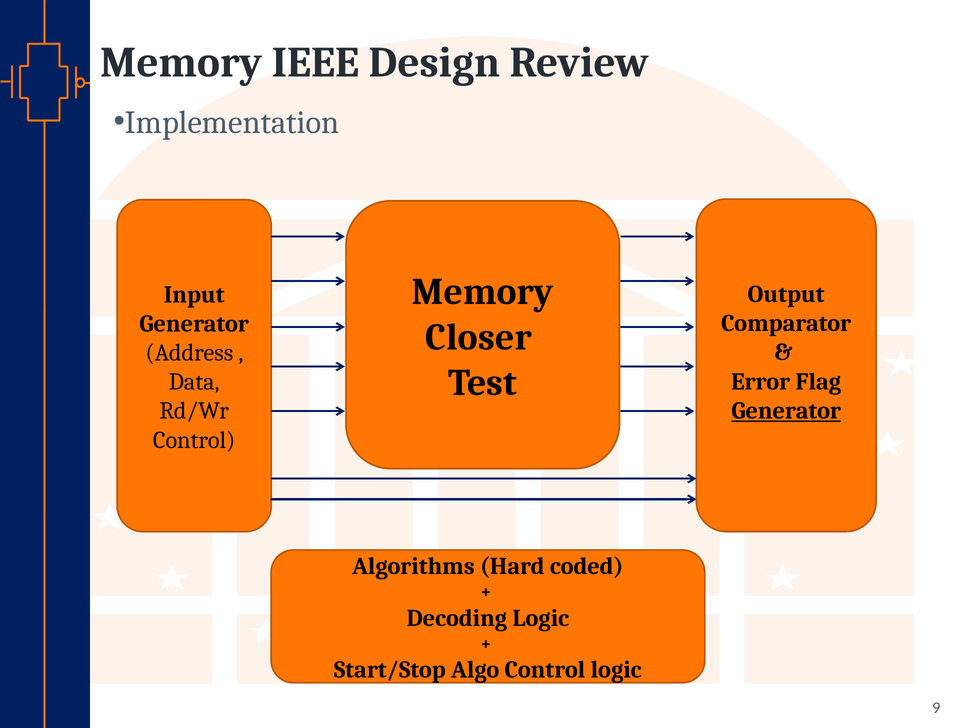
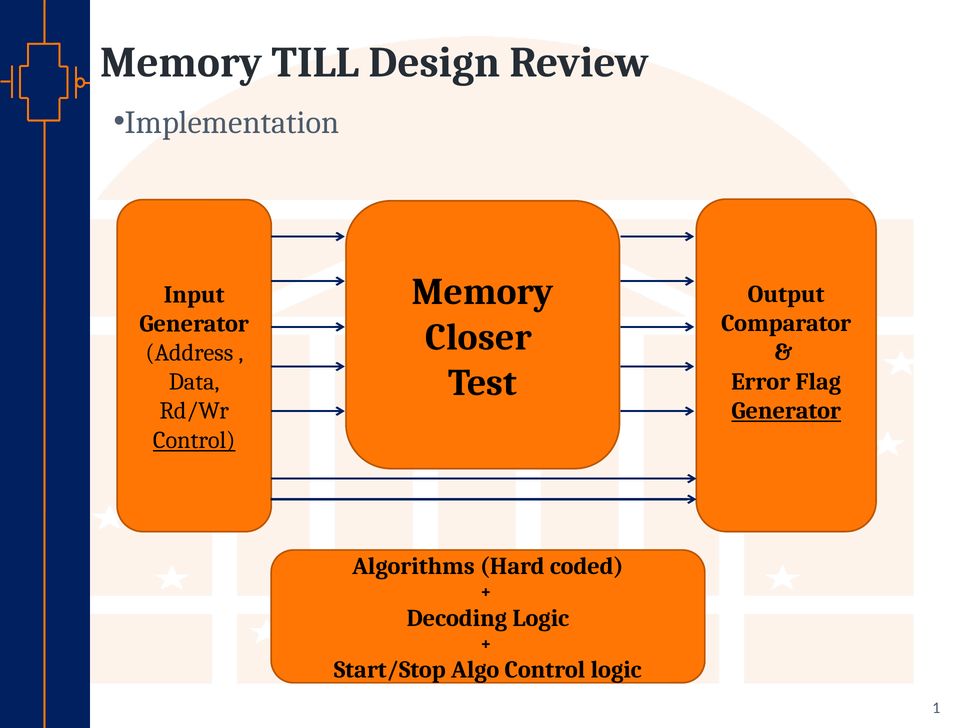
IEEE: IEEE -> TILL (316, 63)
Control underline: none -> present (194, 440)
9: 9 -> 1 (936, 708)
